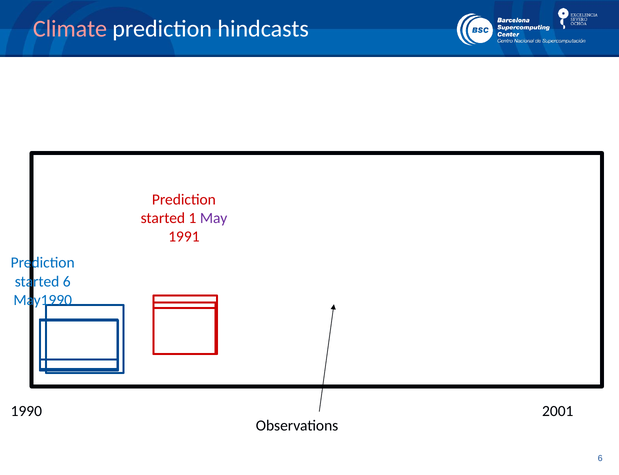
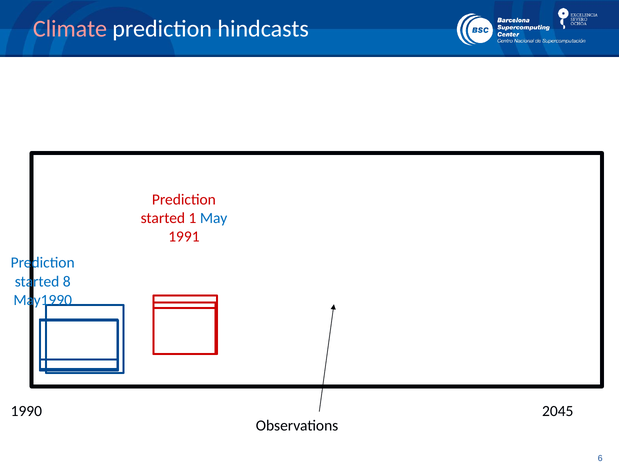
May colour: purple -> blue (214, 218)
started 6: 6 -> 8 (67, 282)
2001: 2001 -> 2045 (558, 411)
